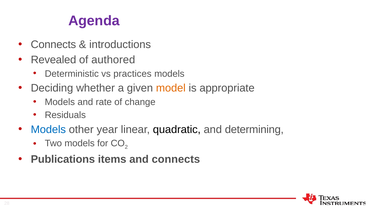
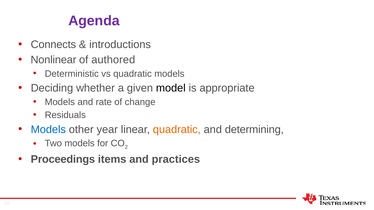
Revealed: Revealed -> Nonlinear (53, 60)
vs practices: practices -> quadratic (133, 74)
model colour: orange -> black (171, 88)
quadratic colour: black -> orange (177, 130)
Publications: Publications -> Proceedings (63, 160)
and connects: connects -> practices (176, 160)
